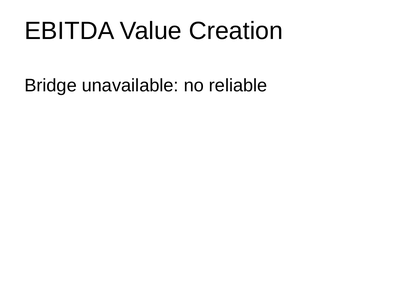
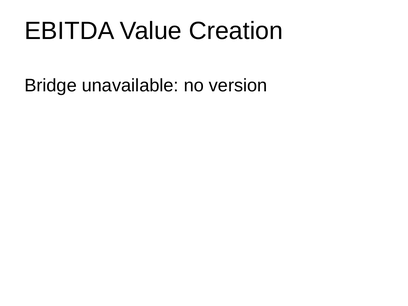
reliable: reliable -> version (238, 86)
